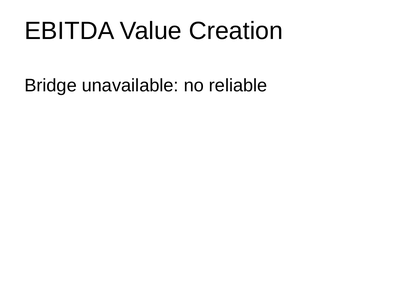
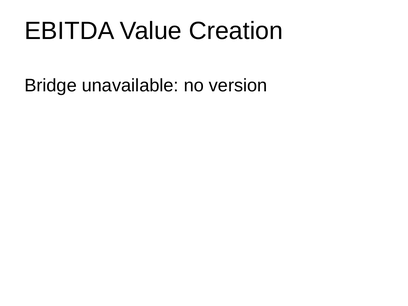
reliable: reliable -> version (238, 86)
